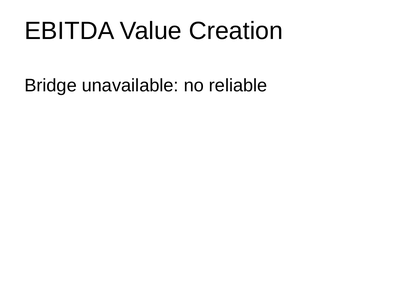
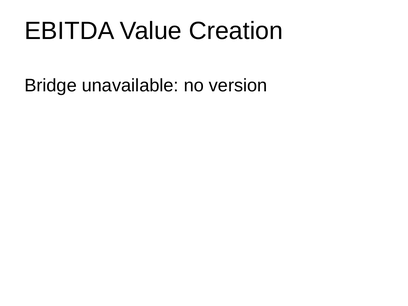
reliable: reliable -> version (238, 86)
